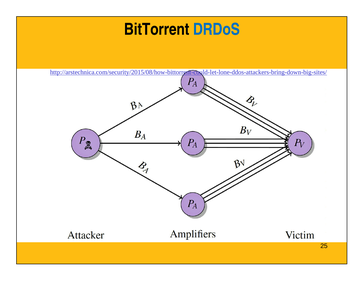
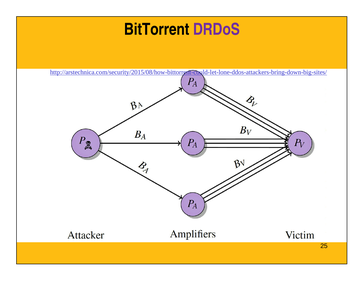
DRDoS colour: blue -> purple (217, 29)
